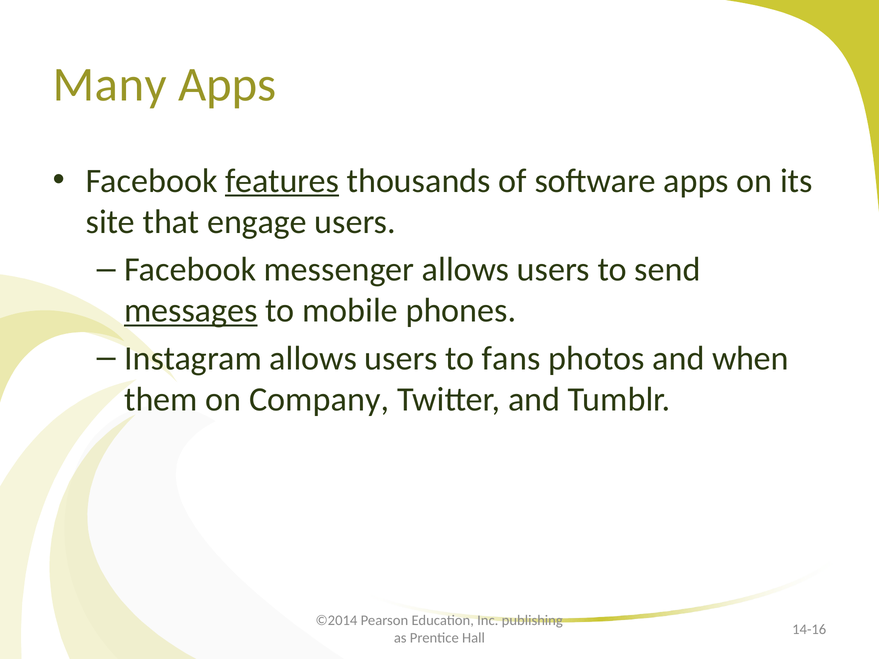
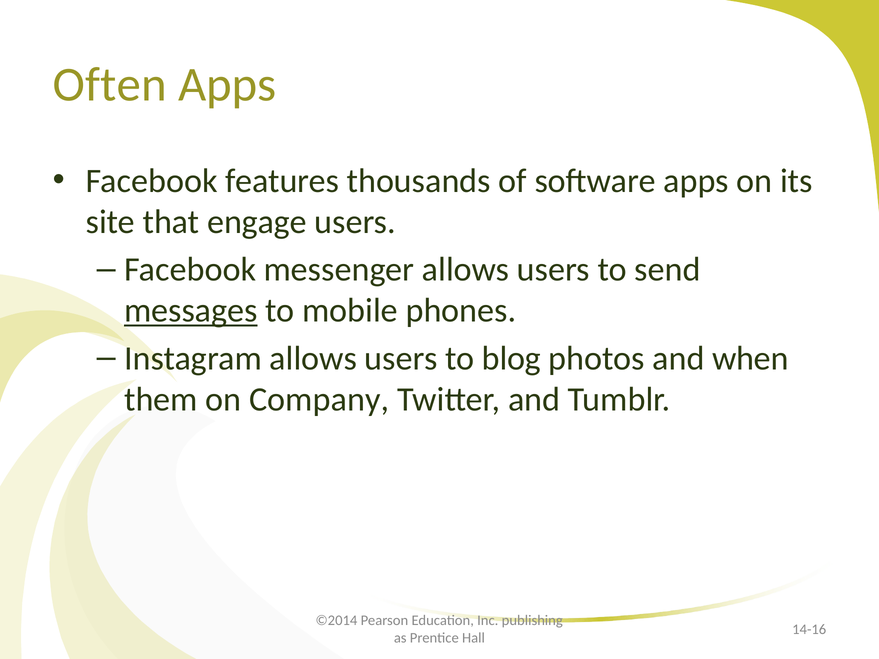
Many: Many -> Often (110, 85)
features underline: present -> none (282, 181)
fans: fans -> blog (511, 359)
